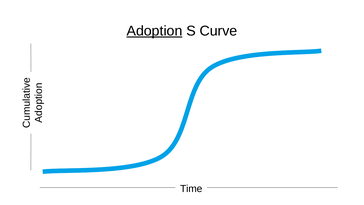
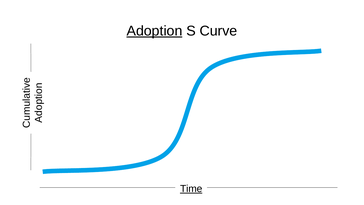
Time underline: none -> present (191, 188)
